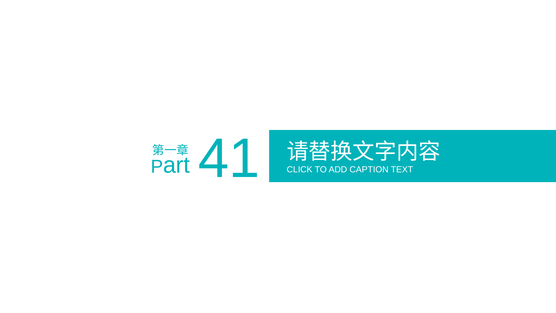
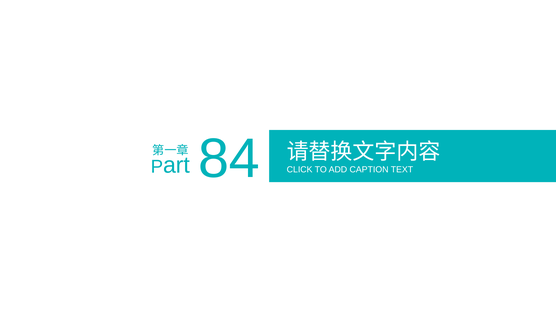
41: 41 -> 84 (229, 159)
